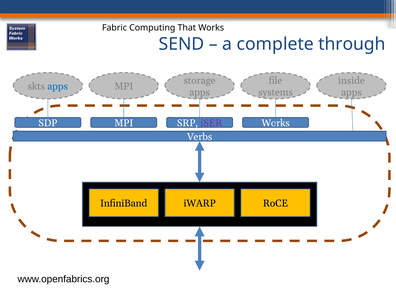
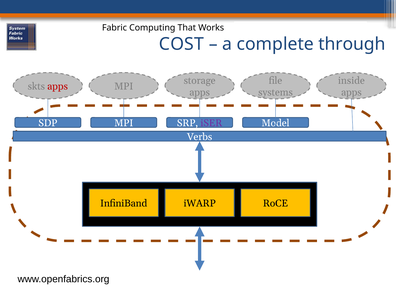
SEND: SEND -> COST (181, 44)
apps colour: blue -> red (58, 86)
SDP Works: Works -> Model (275, 123)
